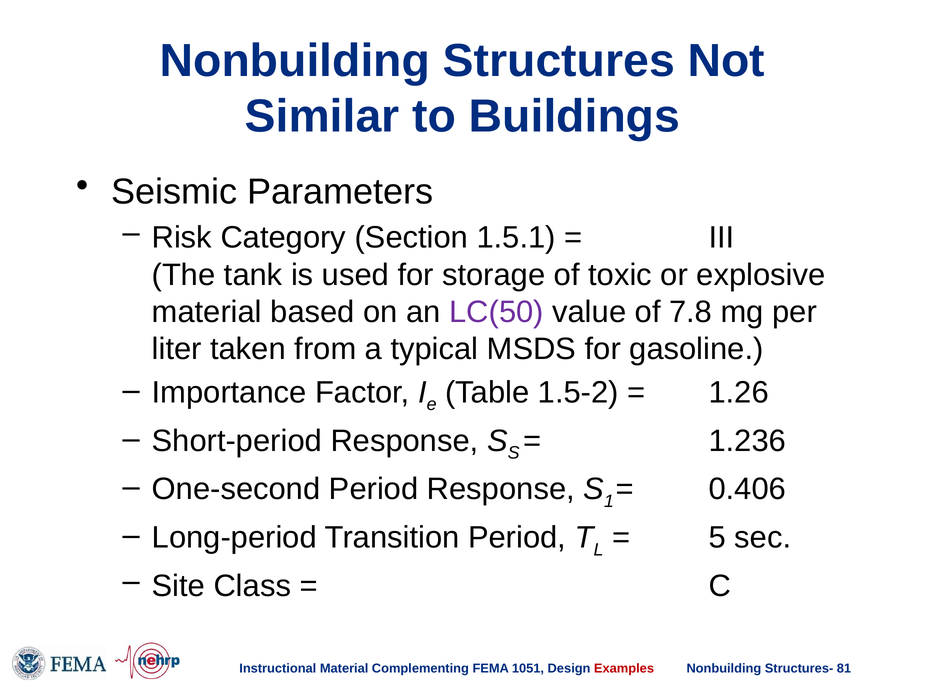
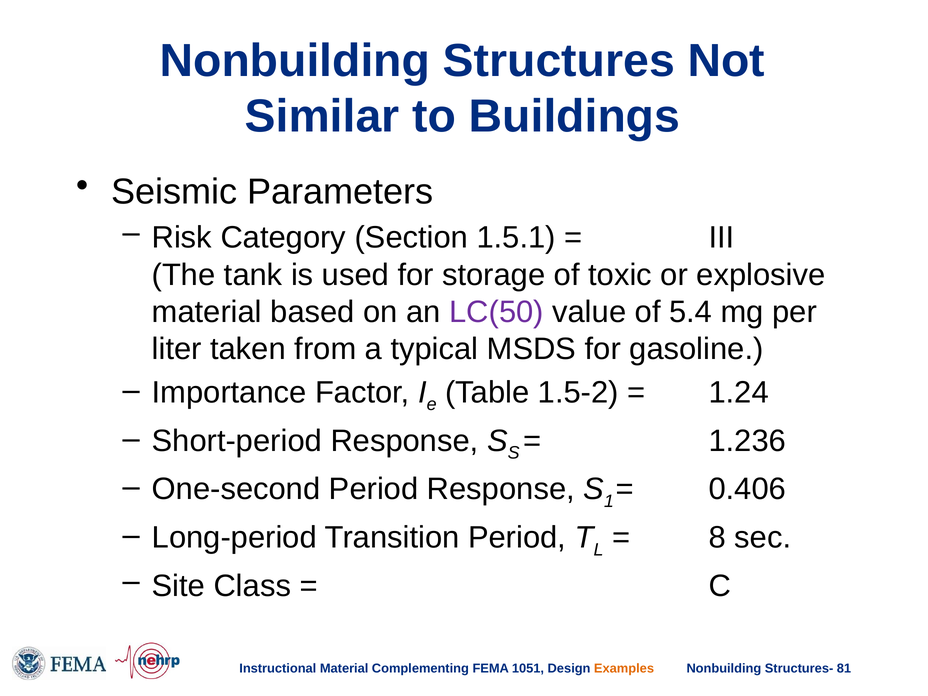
7.8: 7.8 -> 5.4 (691, 312)
1.26: 1.26 -> 1.24 (739, 392)
5: 5 -> 8 (717, 538)
Examples colour: red -> orange (624, 669)
